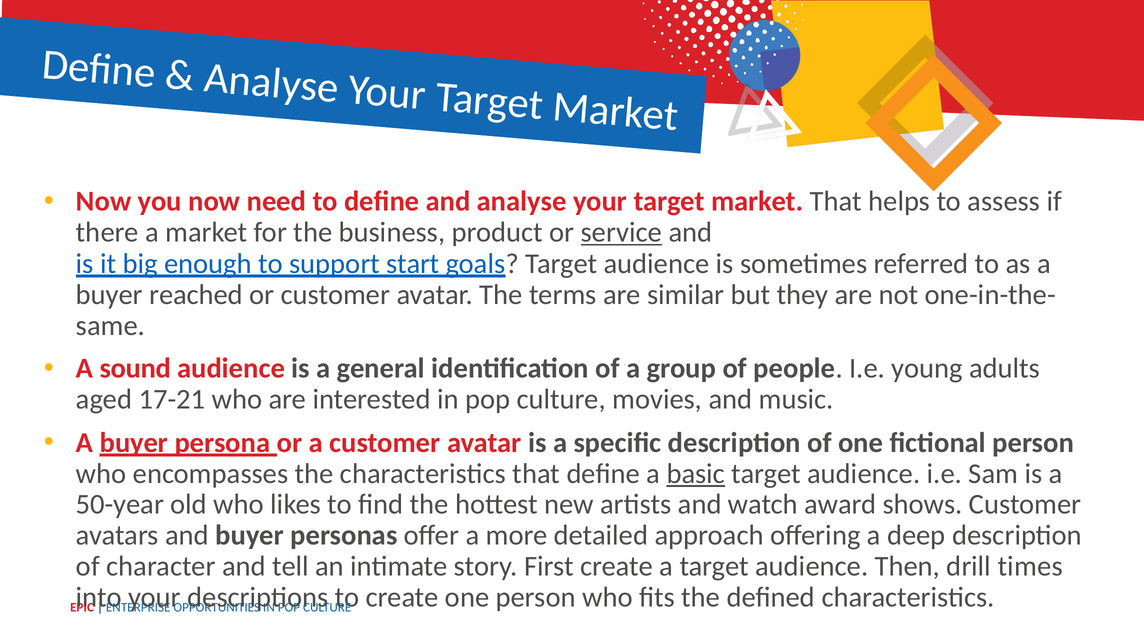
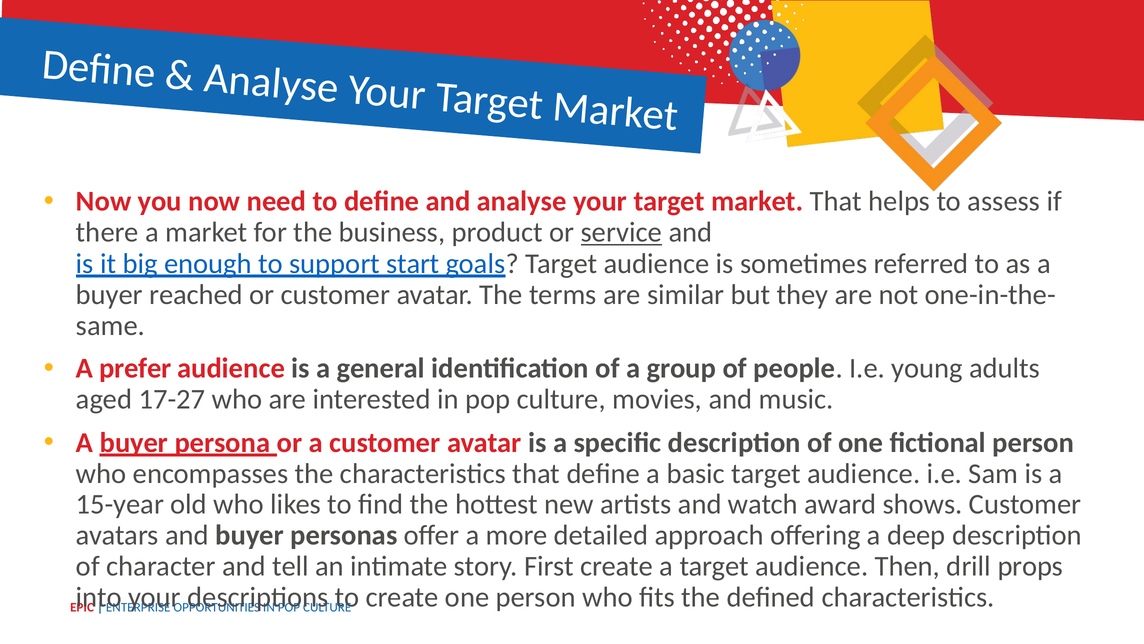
sound: sound -> prefer (135, 368)
17-21: 17-21 -> 17-27 (172, 399)
basic underline: present -> none (696, 473)
50-year: 50-year -> 15-year (120, 504)
times: times -> props (1030, 566)
